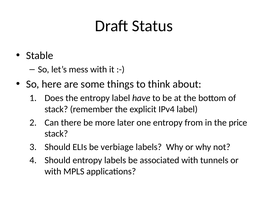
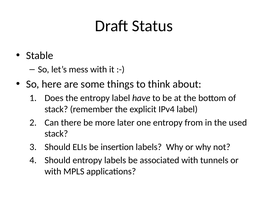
price: price -> used (238, 123)
verbiage: verbiage -> insertion (117, 147)
